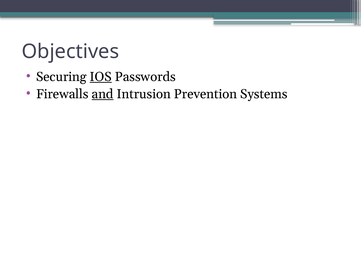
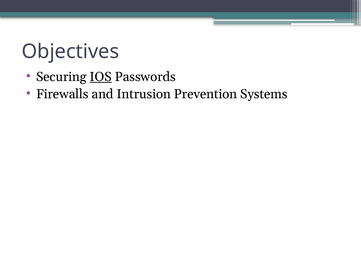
and underline: present -> none (103, 94)
